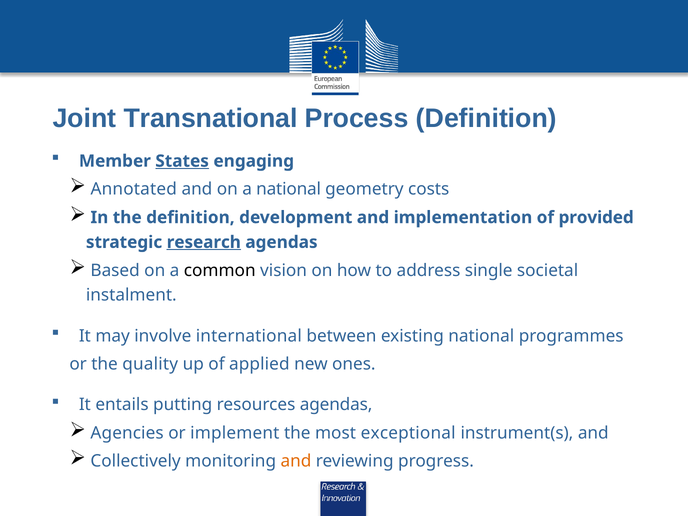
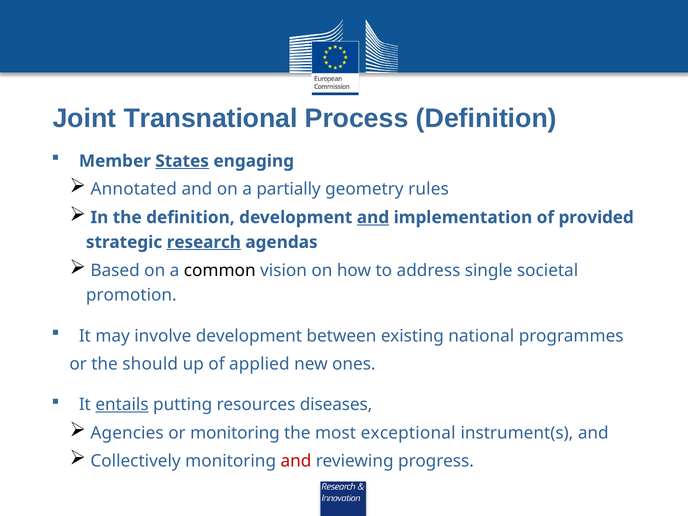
a national: national -> partially (289, 189)
costs: costs -> rules (429, 189)
and underline: none -> present (373, 217)
instalment: instalment -> promotion (131, 295)
involve international: international -> development (249, 336)
quality: quality -> should (150, 364)
entails underline: none -> present (122, 405)
resources agendas: agendas -> diseases (336, 405)
or implement: implement -> monitoring (235, 433)
and colour: orange -> red (296, 461)
